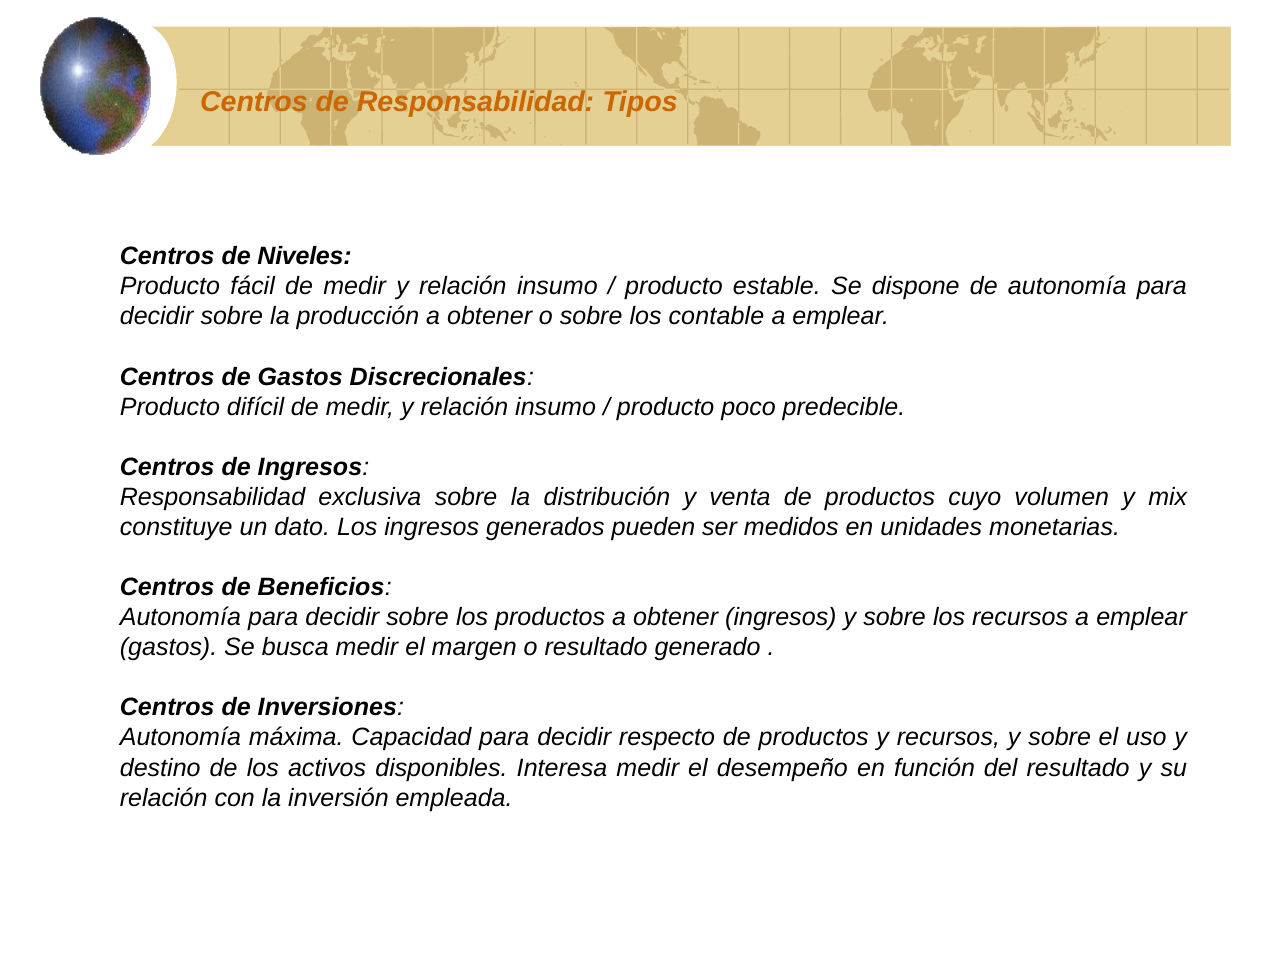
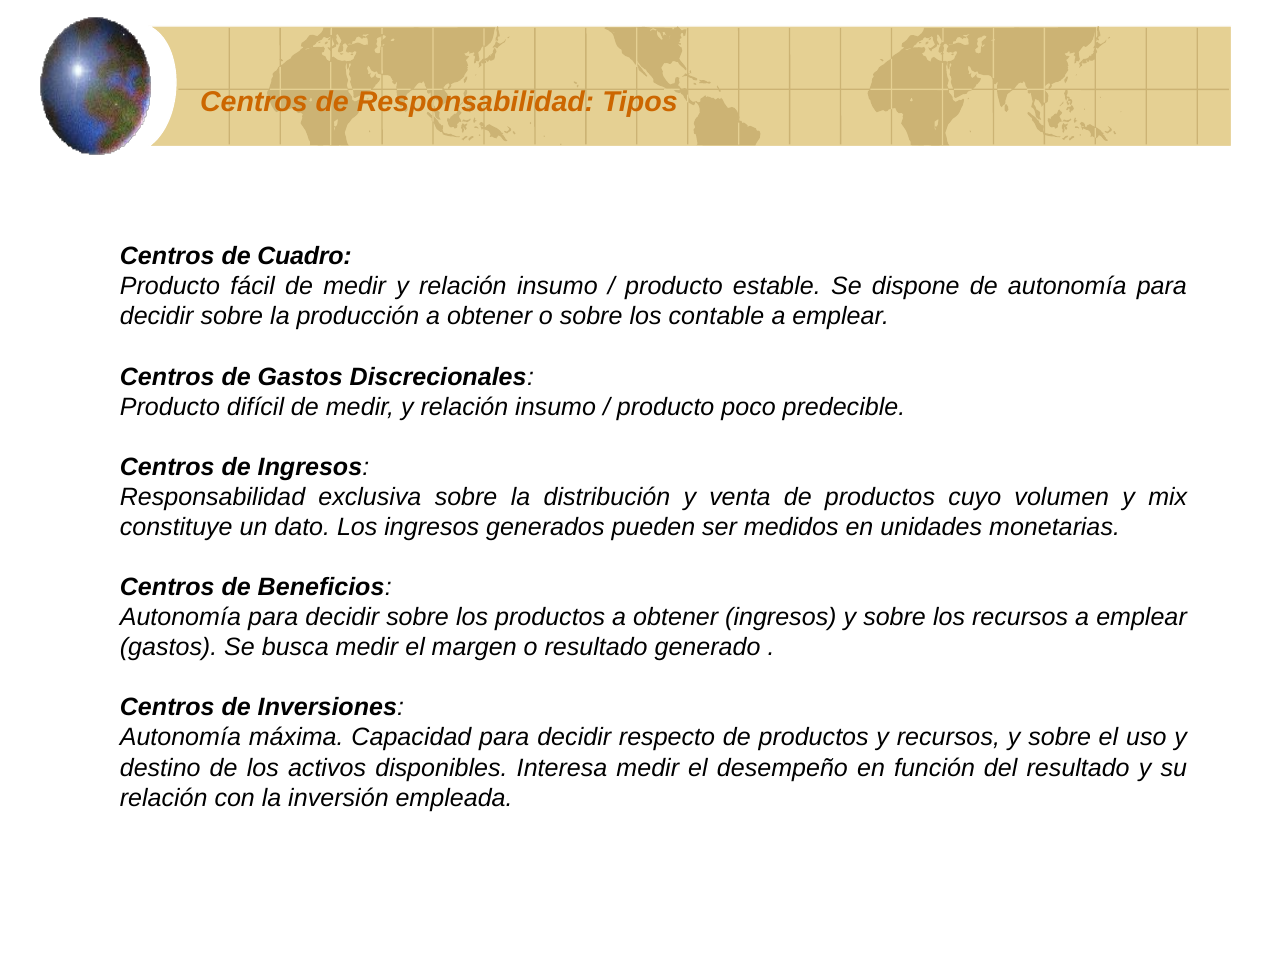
Niveles: Niveles -> Cuadro (305, 256)
